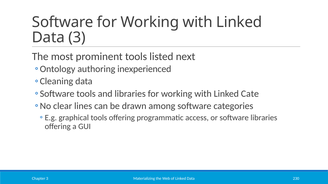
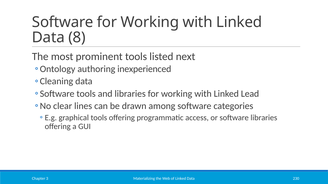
Data 3: 3 -> 8 (77, 37)
Cate: Cate -> Lead (250, 94)
